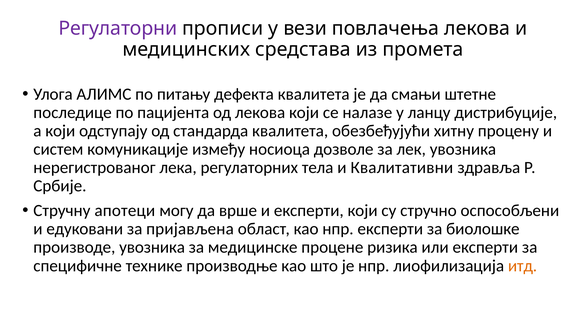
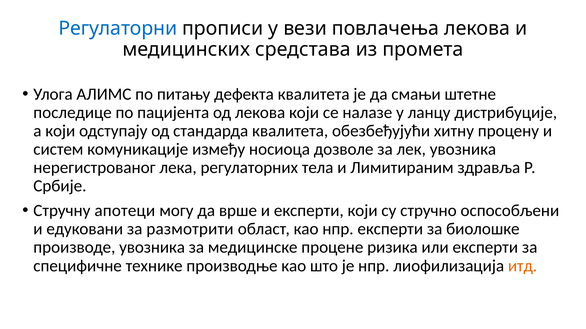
Регулаторни colour: purple -> blue (118, 28)
Квалитативни: Квалитативни -> Лимитираним (402, 168)
пријављена: пријављена -> размотрити (190, 229)
